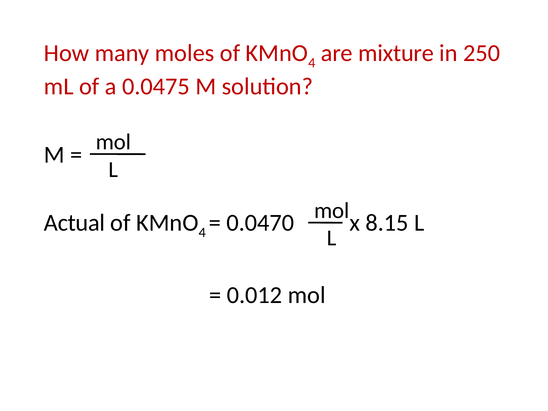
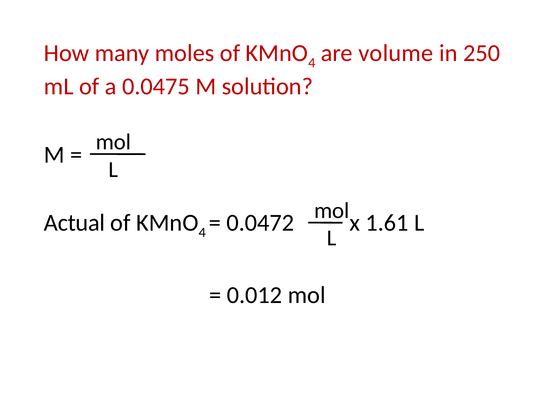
mixture: mixture -> volume (396, 53)
0.0470: 0.0470 -> 0.0472 (260, 223)
8.15: 8.15 -> 1.61 (387, 223)
